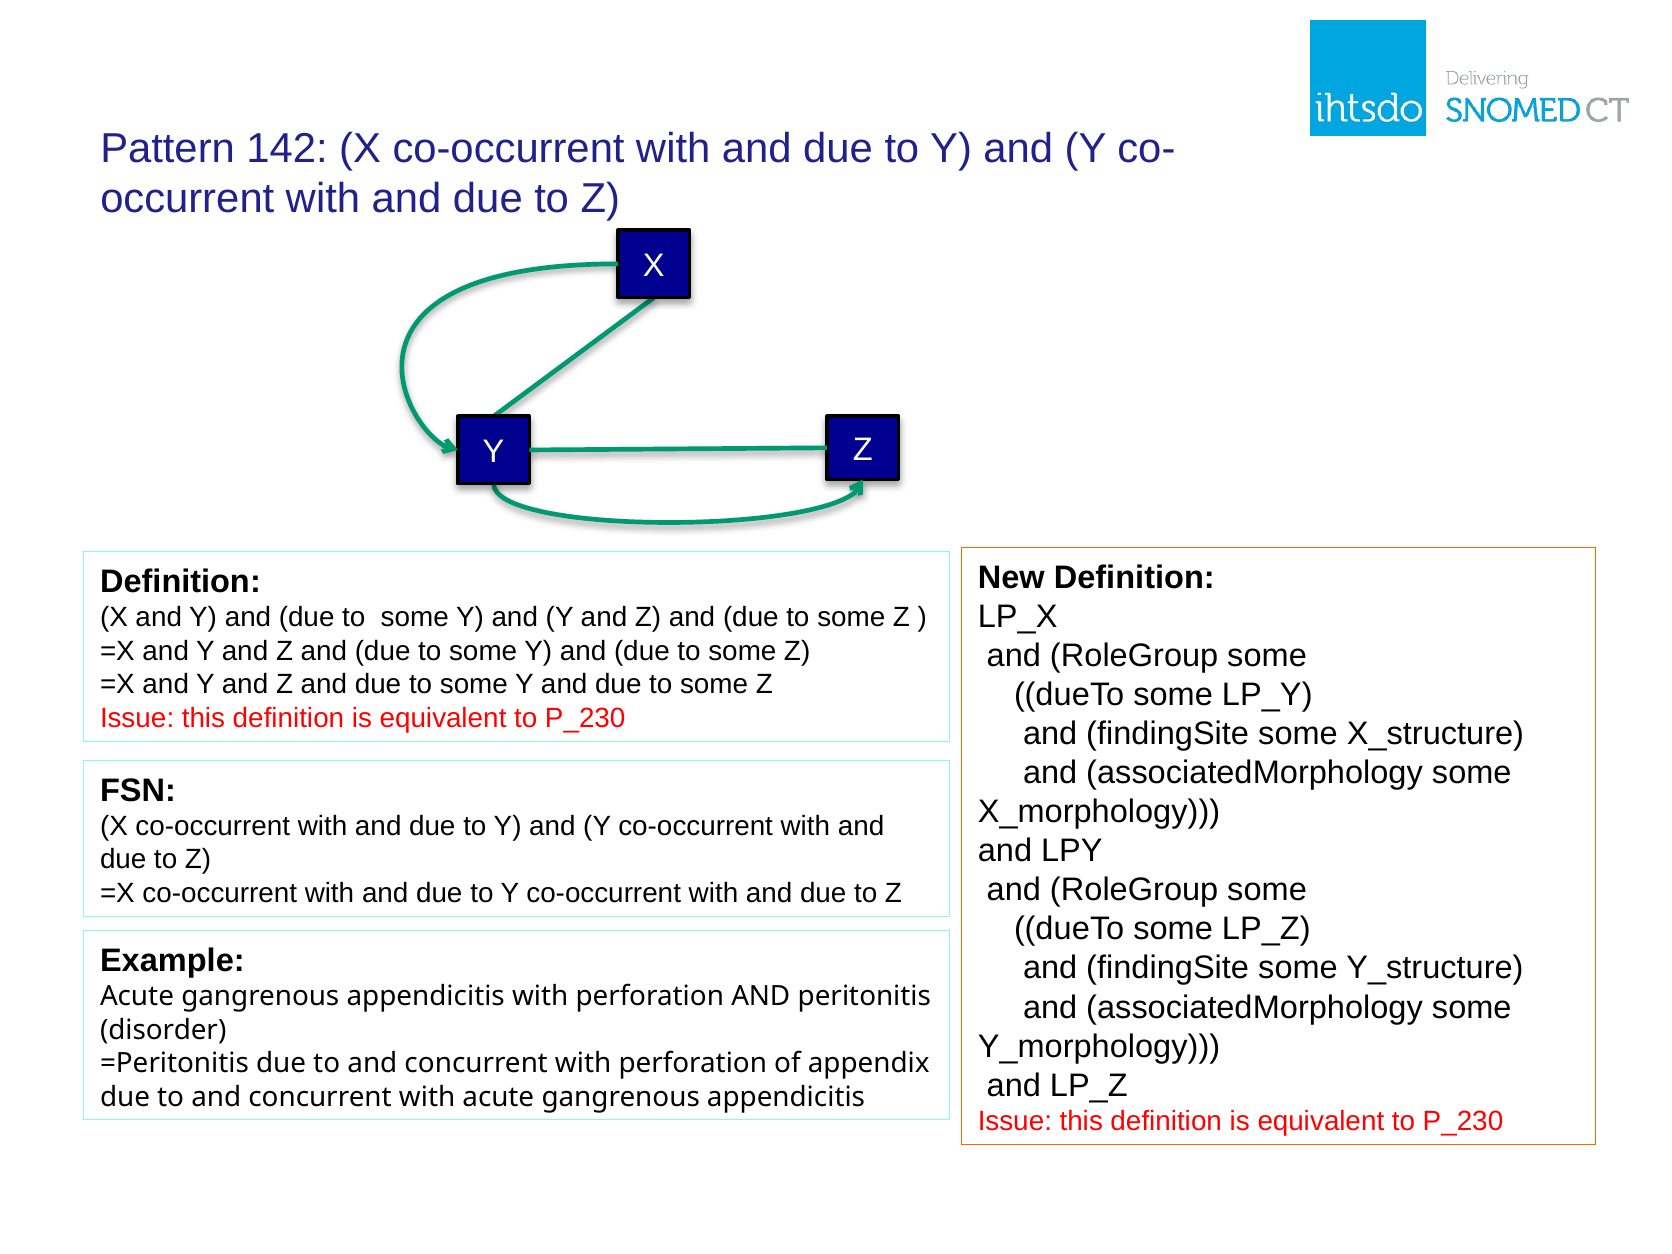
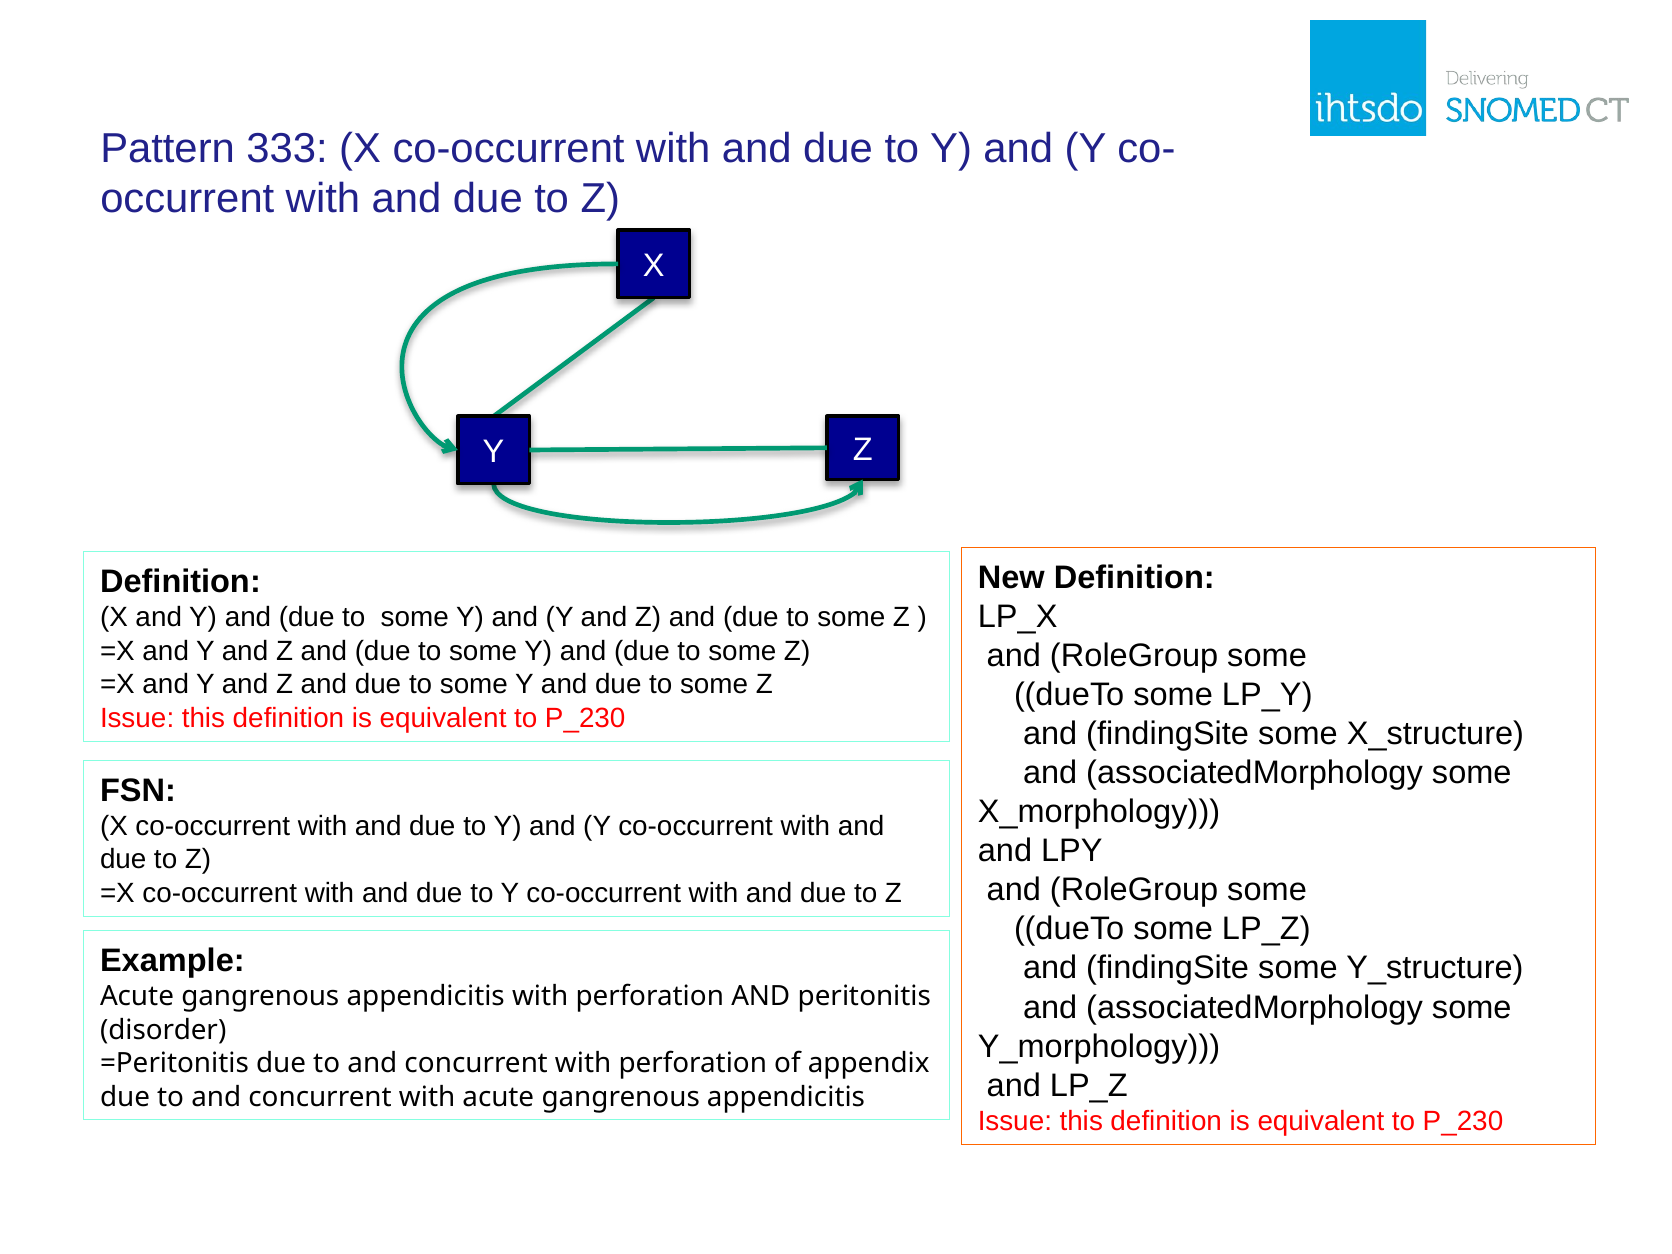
142: 142 -> 333 (287, 148)
